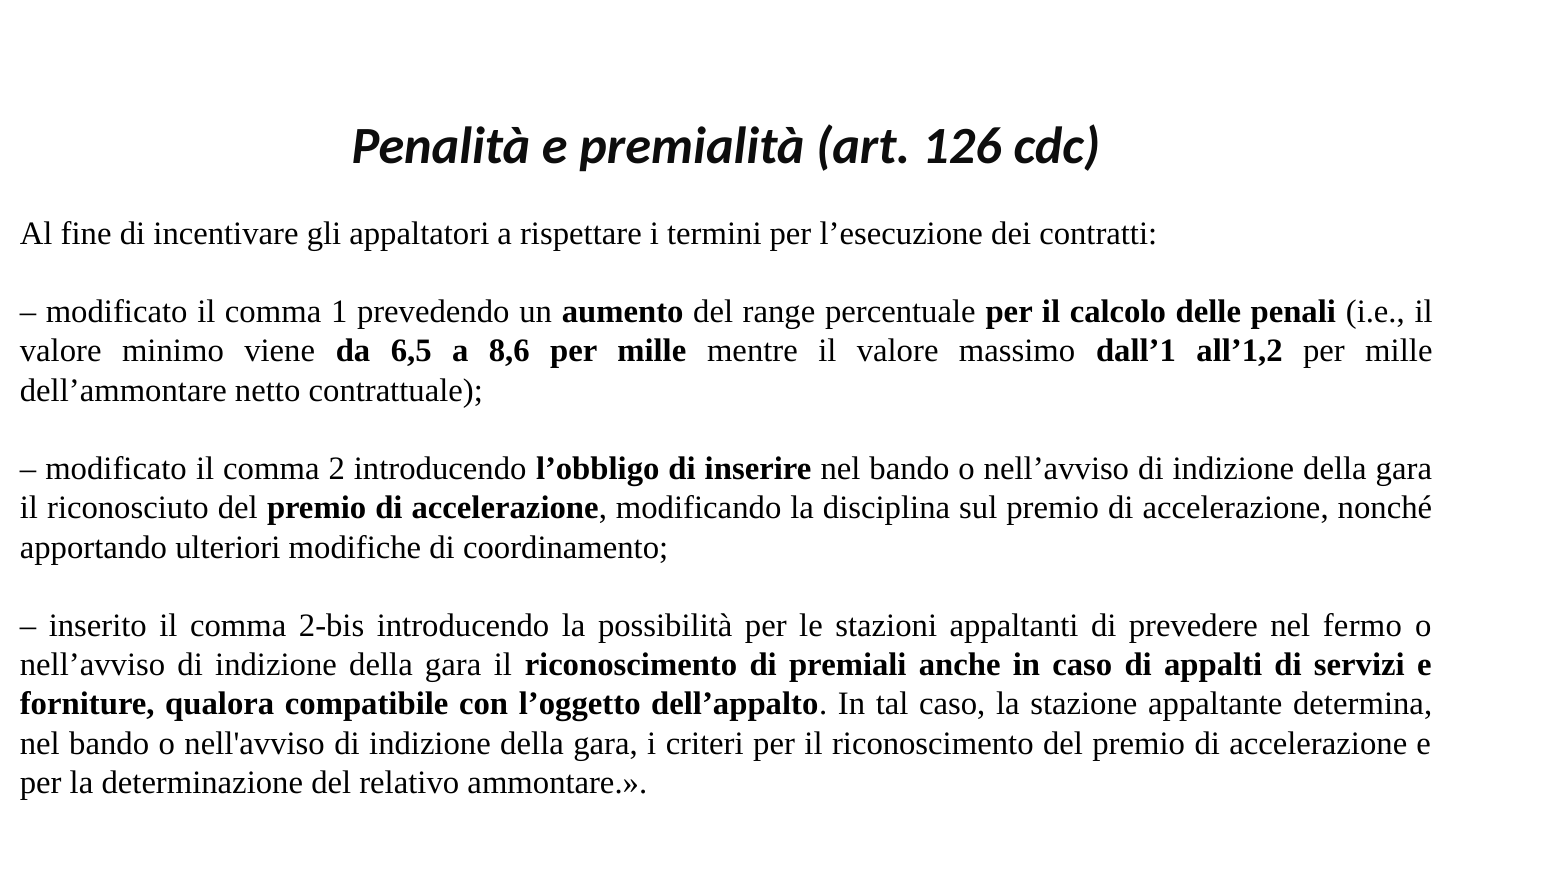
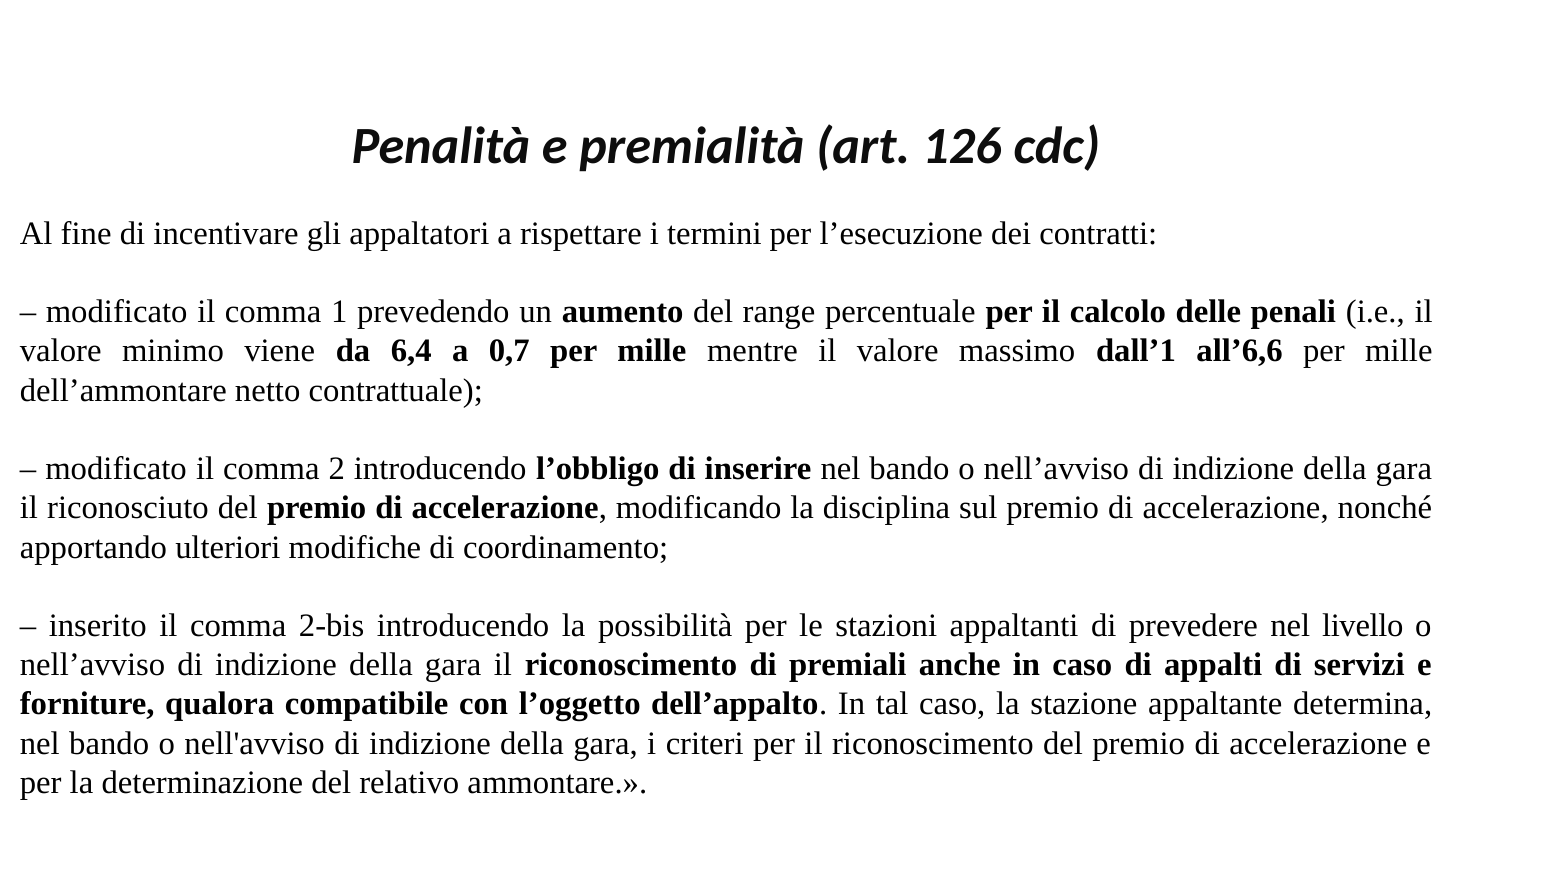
6,5: 6,5 -> 6,4 (411, 351)
8,6: 8,6 -> 0,7 (509, 351)
all’1,2: all’1,2 -> all’6,6 (1240, 351)
fermo: fermo -> livello (1363, 626)
